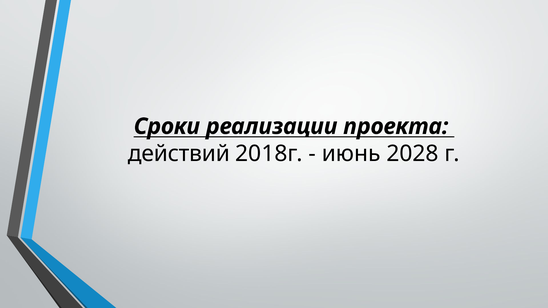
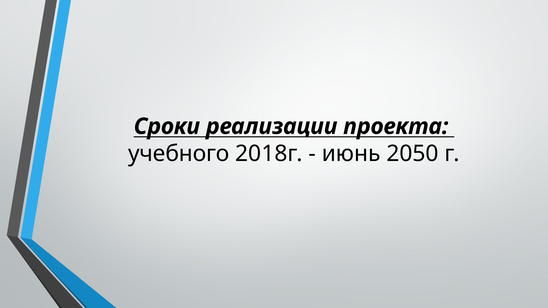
действий: действий -> учебного (179, 154)
2028: 2028 -> 2050 (413, 154)
